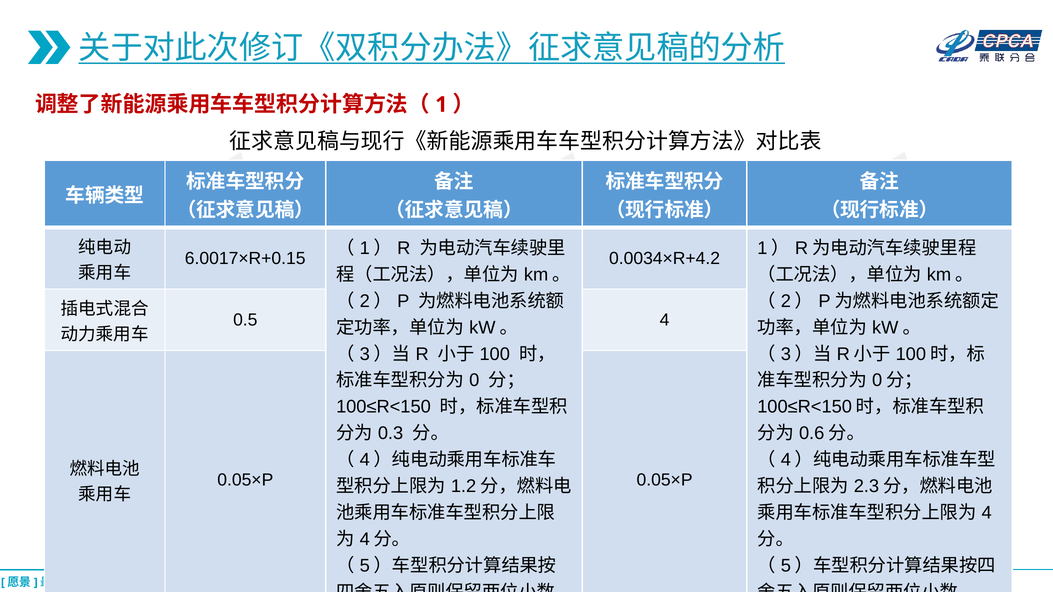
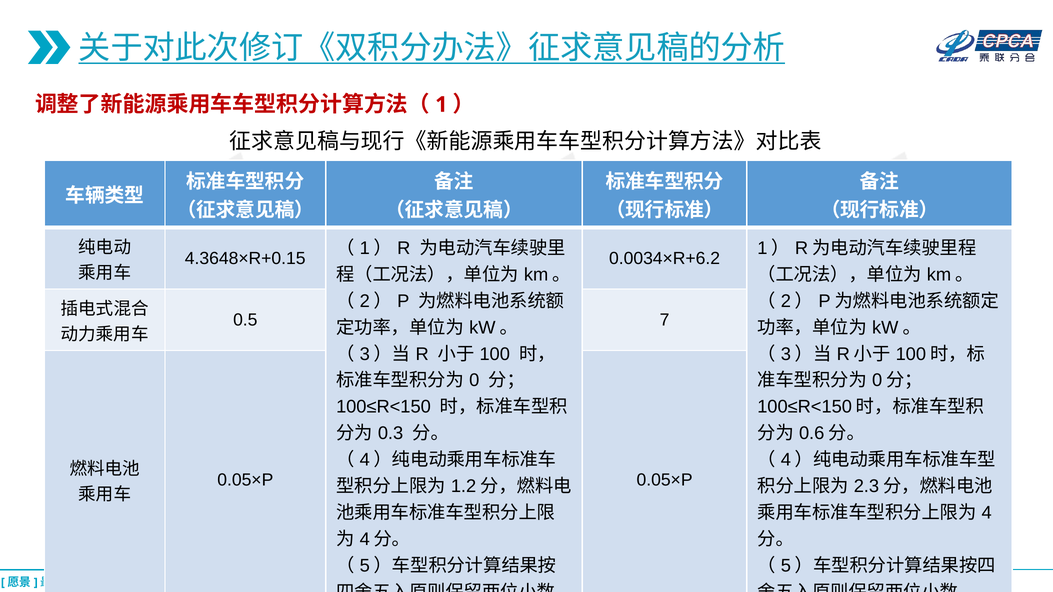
6.0017×R+0.15: 6.0017×R+0.15 -> 4.3648×R+0.15 (245, 259)
0.0034×R+4.2: 0.0034×R+4.2 -> 0.0034×R+6.2 (665, 259)
0.5 4: 4 -> 7 (665, 320)
